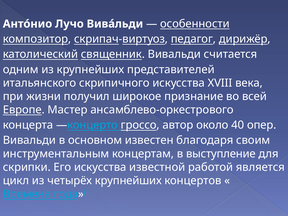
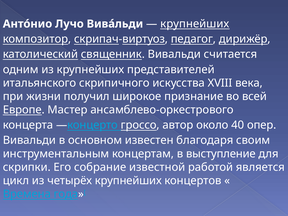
особенности: особенности -> крупнейших (195, 24)
Его искусства: искусства -> собрание (100, 167)
